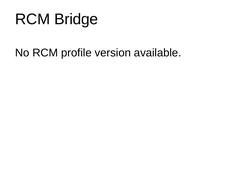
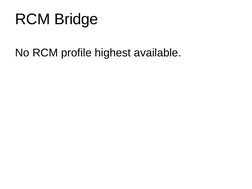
version: version -> highest (113, 53)
